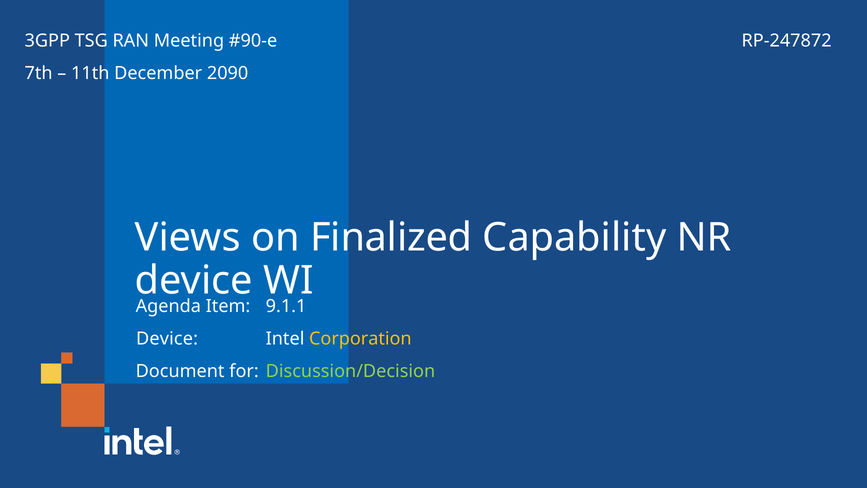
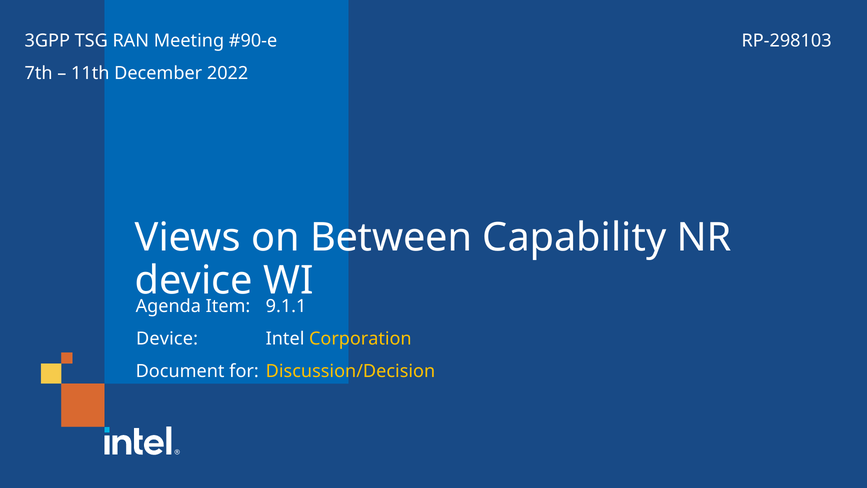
RP-247872: RP-247872 -> RP-298103 (787, 41)
2090: 2090 -> 2022 (228, 73)
Finalized: Finalized -> Between (391, 237)
Discussion/Decision colour: light green -> yellow (350, 371)
